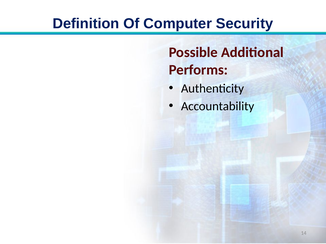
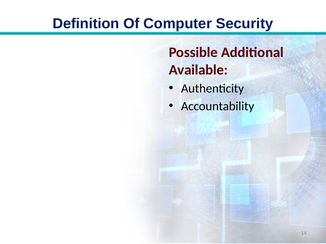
Performs: Performs -> Available (198, 70)
